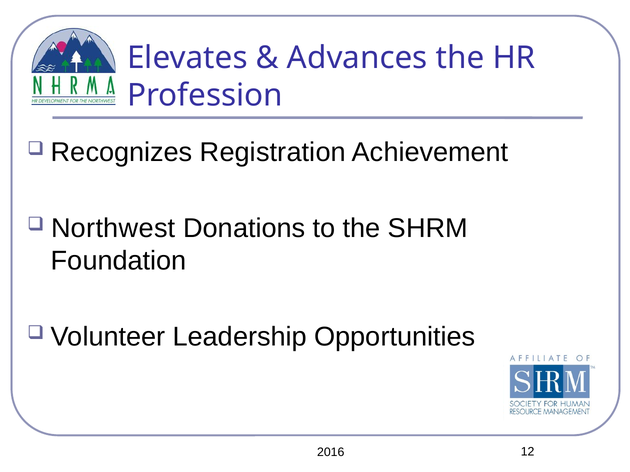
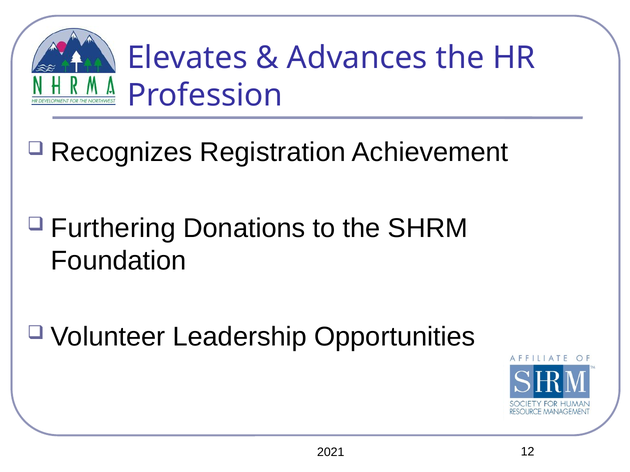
Northwest: Northwest -> Furthering (113, 229)
2016: 2016 -> 2021 (331, 453)
